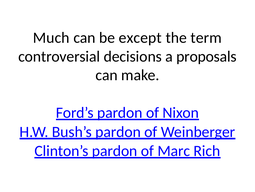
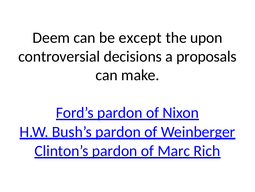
Much: Much -> Deem (51, 38)
term: term -> upon (206, 38)
